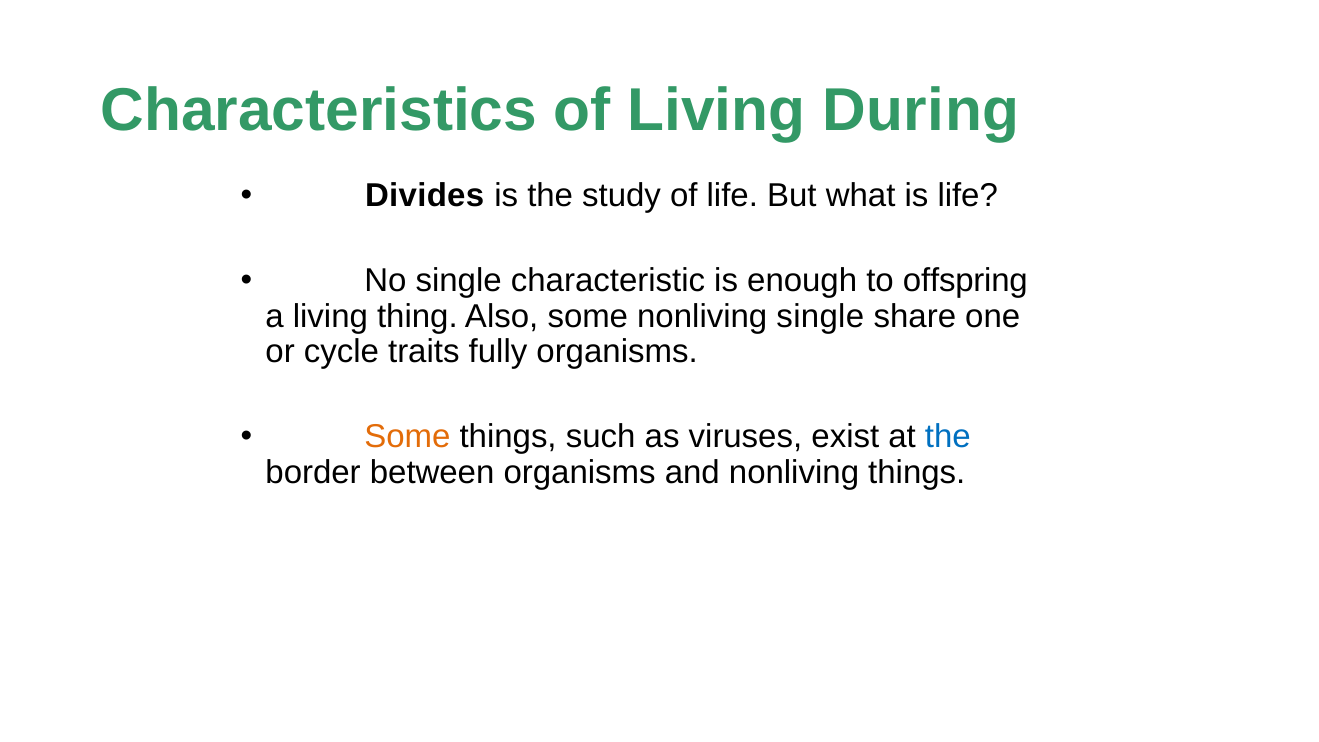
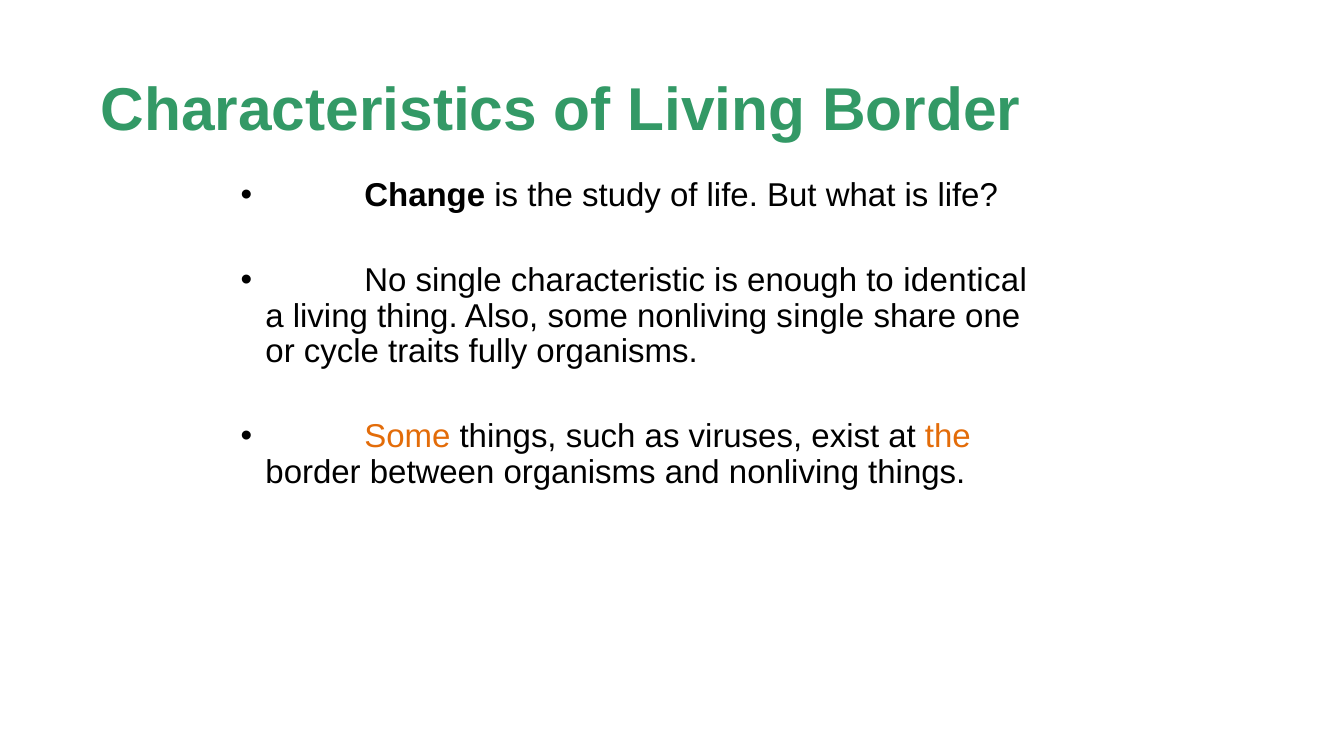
Living During: During -> Border (921, 111)
Divides: Divides -> Change (425, 196)
offspring: offspring -> identical (965, 281)
the colour: blue -> orange (948, 437)
